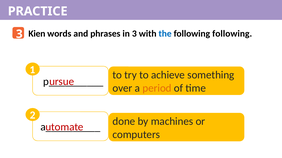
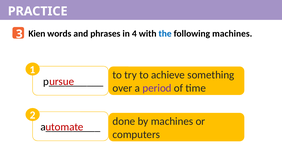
in 3: 3 -> 4 (134, 34)
following following: following -> machines (232, 34)
period colour: orange -> purple (157, 88)
